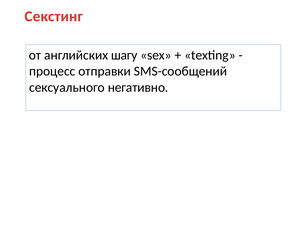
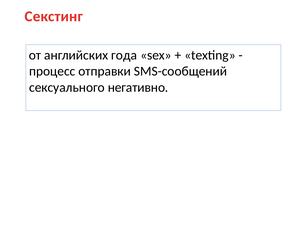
шагу: шагу -> года (124, 55)
